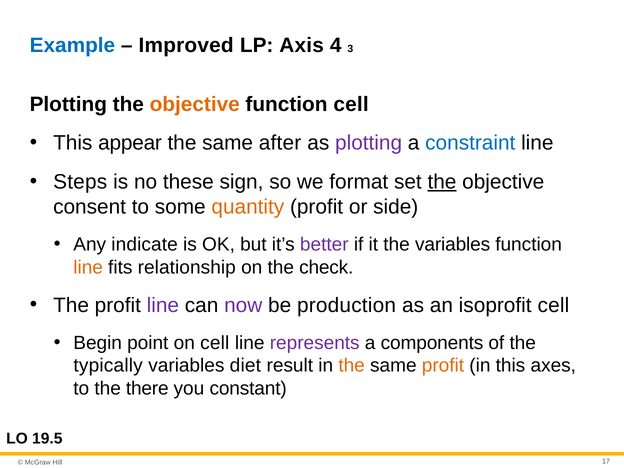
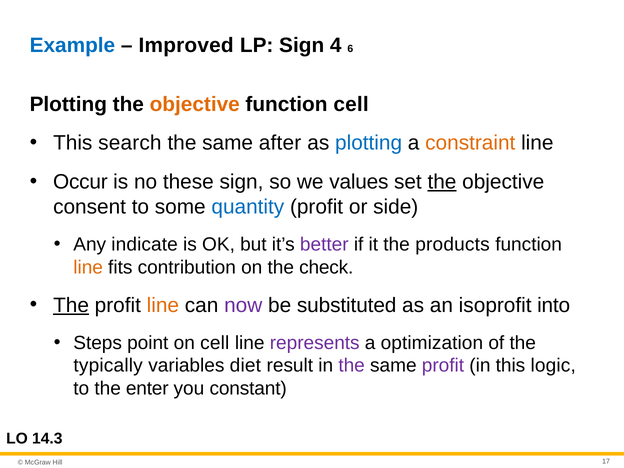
LP Axis: Axis -> Sign (302, 45)
3: 3 -> 6 (350, 49)
appear: appear -> search (130, 143)
plotting colour: purple -> blue (369, 143)
constraint colour: blue -> orange (470, 143)
Steps: Steps -> Occur (80, 182)
format: format -> values (359, 182)
quantity colour: orange -> blue (248, 207)
the variables: variables -> products (452, 244)
relationship: relationship -> contribution (187, 267)
The underline: none -> present (71, 305)
line colour: purple -> orange (163, 305)
production: production -> substituted (347, 305)
isoprofit cell: cell -> into (554, 305)
Begin: Begin -> Steps (98, 343)
components: components -> optimization (432, 343)
the colour: orange -> purple (352, 366)
profit colour: orange -> purple (443, 366)
axes: axes -> logic (553, 366)
there: there -> enter (147, 389)
19.5: 19.5 -> 14.3 (47, 439)
